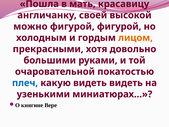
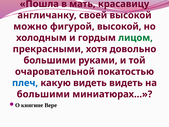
фигурой фигурой: фигурой -> высокой (119, 26)
лицом colour: orange -> green (136, 38)
узенькими: узенькими -> большими (43, 94)
